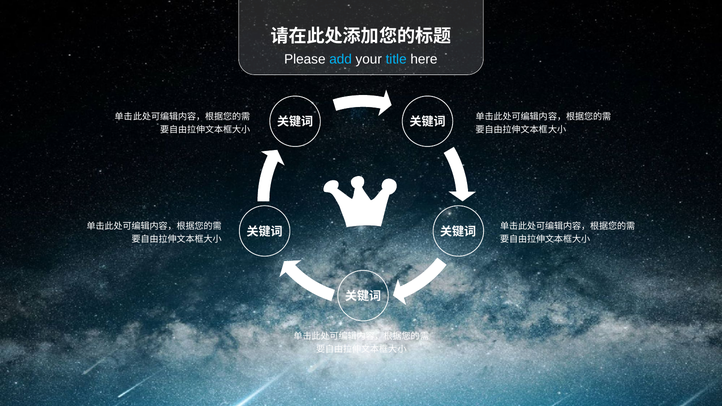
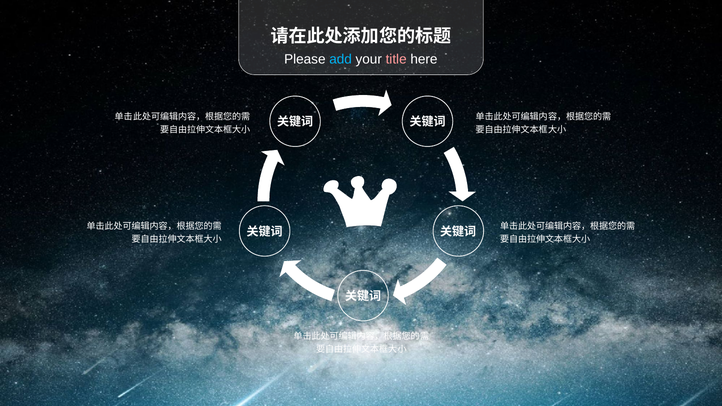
title colour: light blue -> pink (396, 59)
